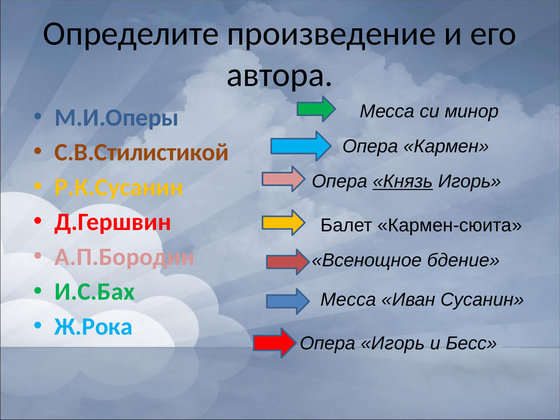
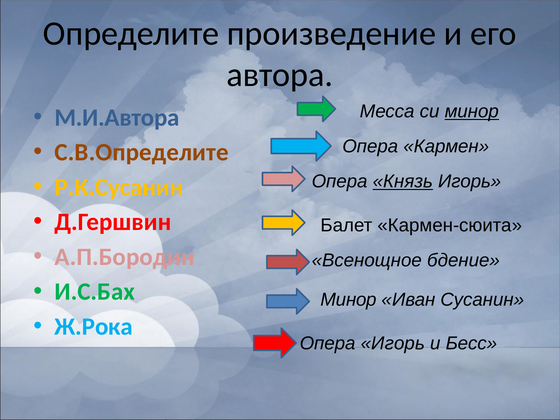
минор underline: none -> present (472, 112)
М.И.Оперы: М.И.Оперы -> М.И.Автора (117, 117)
С.В.Стилистикой: С.В.Стилистикой -> С.В.Определите (142, 152)
Месса: Месса -> Минор (349, 300)
